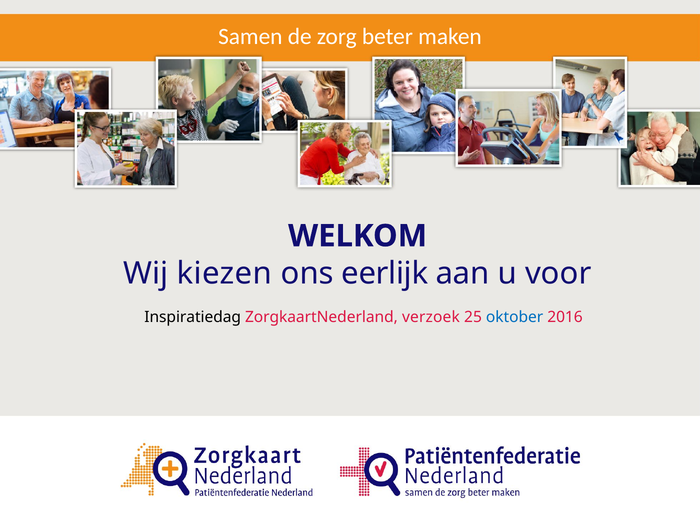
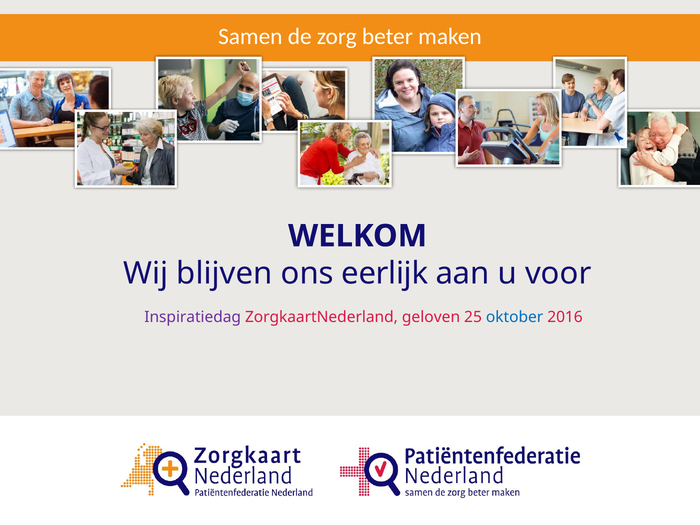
kiezen: kiezen -> blijven (225, 273)
Inspiratiedag colour: black -> purple (193, 317)
verzoek: verzoek -> geloven (431, 317)
